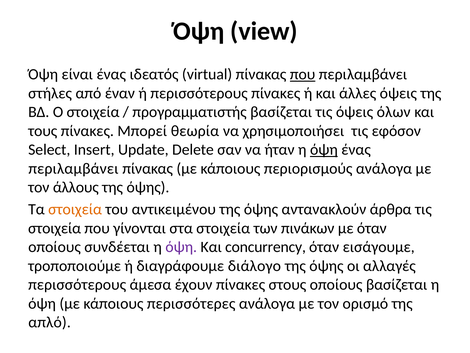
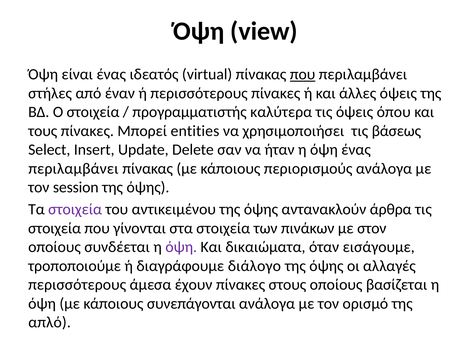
προγραμματιστής βασίζεται: βασίζεται -> καλύτερα (281, 112)
όλων: όλων -> όπου (394, 112)
θεωρία: θεωρία -> entities (195, 131)
εφόσον: εφόσον -> βάσεως (396, 131)
όψη underline: present -> none (324, 150)
άλλους: άλλους -> session (76, 187)
στοιχεία colour: orange -> purple (75, 209)
με όταν: όταν -> στον (372, 228)
concurrency: concurrency -> δικαιώματα (265, 247)
περισσότερες: περισσότερες -> συνεπάγονται (191, 303)
